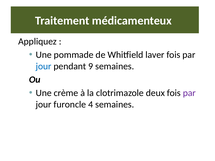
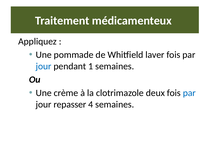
9: 9 -> 1 (91, 66)
par colour: purple -> blue (189, 93)
furoncle: furoncle -> repasser (70, 105)
